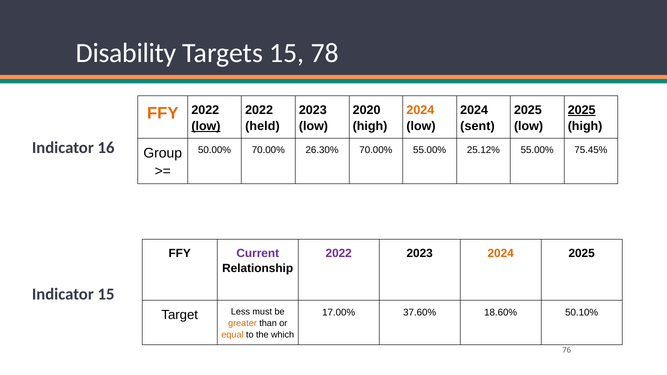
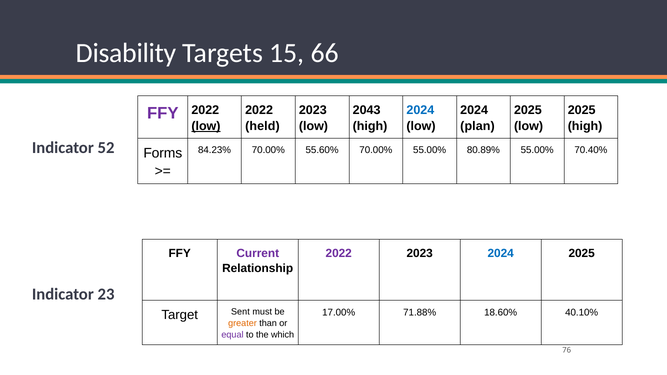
78: 78 -> 66 (325, 53)
2020: 2020 -> 2043 (367, 110)
2024 colour: orange -> blue (420, 110)
2025 underline: present -> none (582, 110)
FFY colour: orange -> purple (163, 113)
sent: sent -> plan (478, 126)
16: 16 -> 52 (106, 148)
50.00%: 50.00% -> 84.23% (215, 150)
26.30%: 26.30% -> 55.60% (322, 150)
25.12%: 25.12% -> 80.89% (483, 150)
75.45%: 75.45% -> 70.40% (591, 150)
Group: Group -> Forms (163, 153)
2024 colour: orange -> blue (501, 253)
Indicator 15: 15 -> 23 (106, 294)
37.60%: 37.60% -> 71.88% (420, 313)
50.10%: 50.10% -> 40.10% (582, 313)
Less: Less -> Sent (240, 312)
equal colour: orange -> purple (232, 335)
